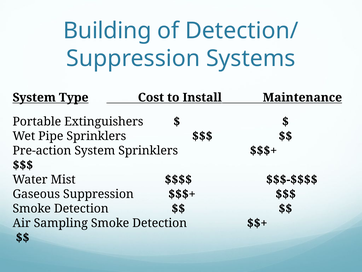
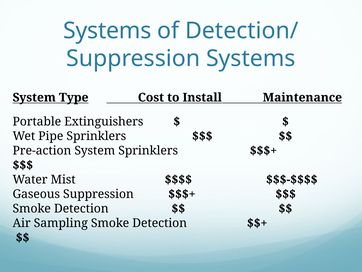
Building: Building -> Systems (107, 31)
